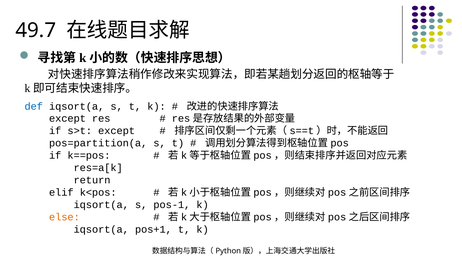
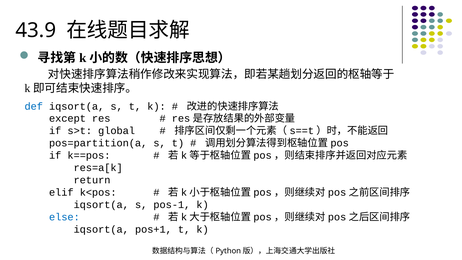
49.7: 49.7 -> 43.9 (36, 30)
s>t except: except -> global (117, 131)
else colour: orange -> blue (64, 217)
